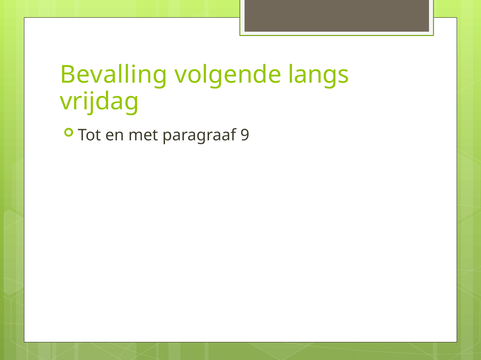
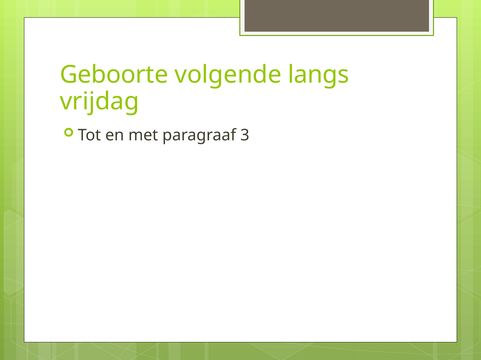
Bevalling: Bevalling -> Geboorte (114, 75)
9: 9 -> 3 (245, 135)
